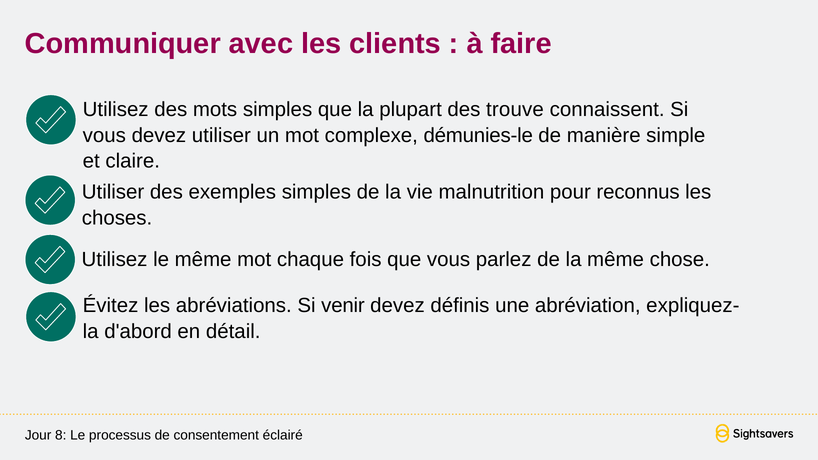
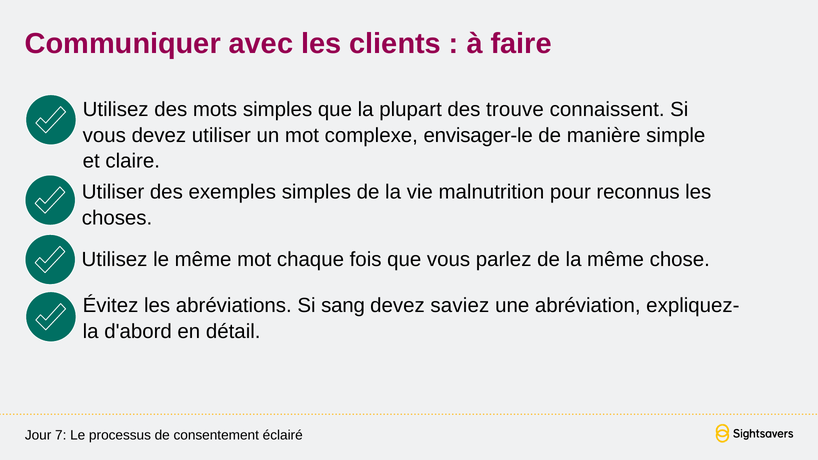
démunies-le: démunies-le -> envisager-le (478, 135)
venir: venir -> sang (343, 306)
définis: définis -> saviez (460, 306)
8: 8 -> 7 (61, 435)
